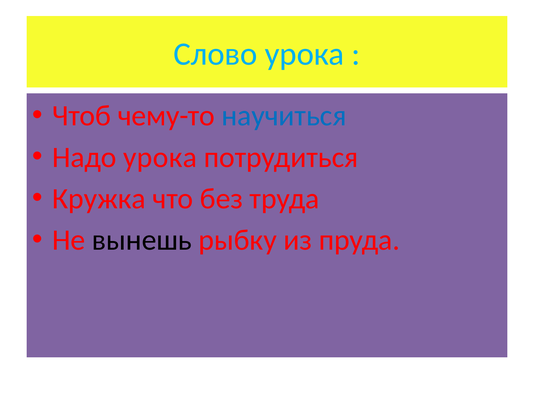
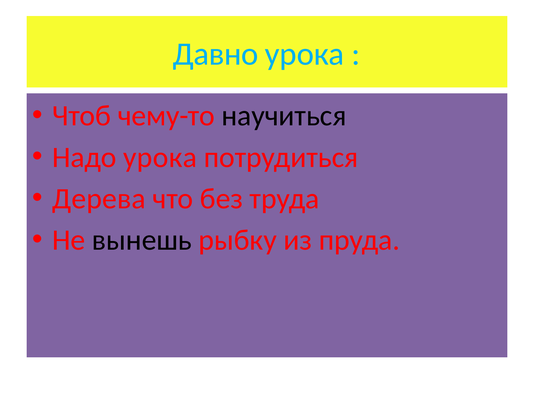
Слово: Слово -> Давно (216, 54)
научиться colour: blue -> black (284, 116)
Кружка: Кружка -> Дерева (99, 199)
